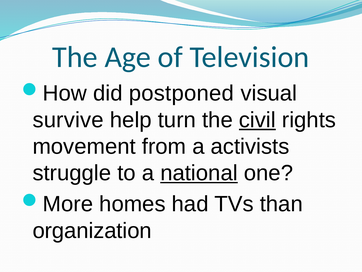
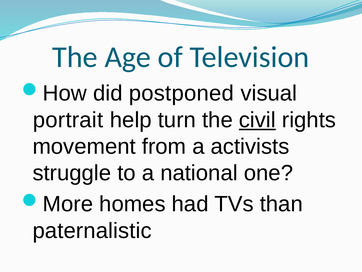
survive: survive -> portrait (68, 120)
national underline: present -> none (199, 173)
organization: organization -> paternalistic (92, 230)
